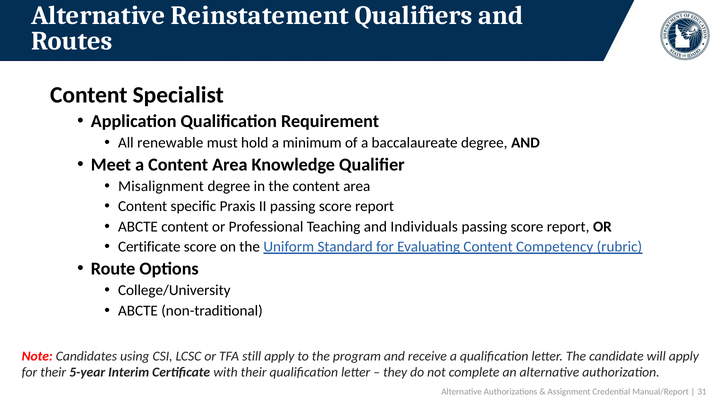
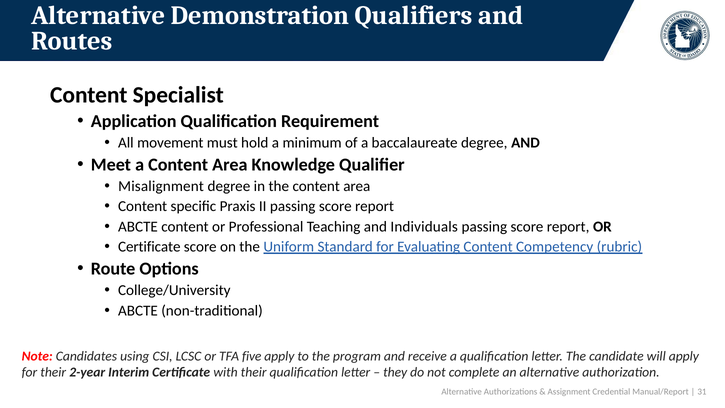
Reinstatement: Reinstatement -> Demonstration (260, 16)
renewable: renewable -> movement (170, 143)
still: still -> five (252, 356)
5-year: 5-year -> 2-year (87, 372)
